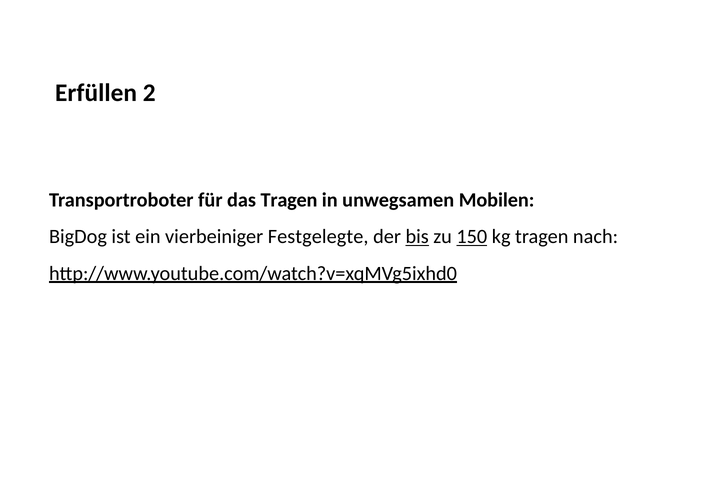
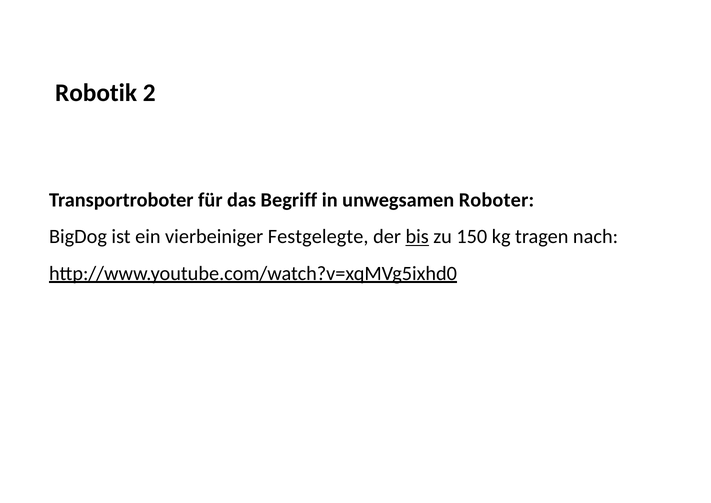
Erfüllen: Erfüllen -> Robotik (96, 93)
das Tragen: Tragen -> Begriff (289, 200)
Mobilen: Mobilen -> Roboter (496, 200)
150 underline: present -> none (472, 237)
